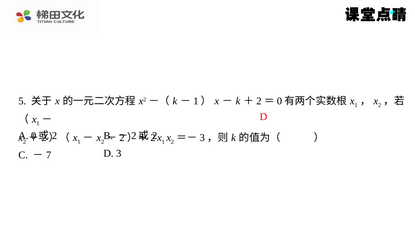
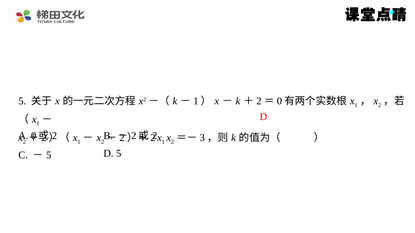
7: 7 -> 5 (49, 155)
D 3: 3 -> 5 (119, 154)
